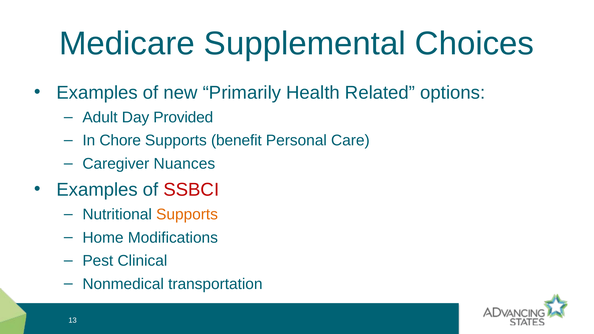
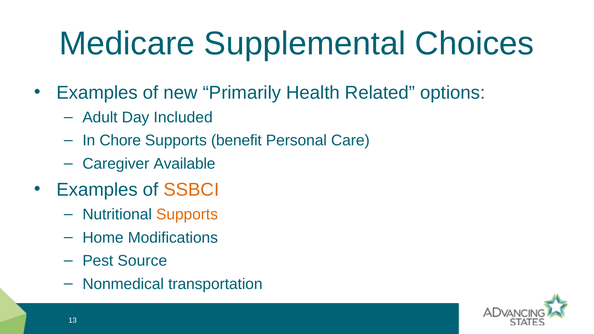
Provided: Provided -> Included (183, 117)
Nuances: Nuances -> Available (185, 164)
SSBCI colour: red -> orange (191, 190)
Clinical: Clinical -> Source (142, 261)
